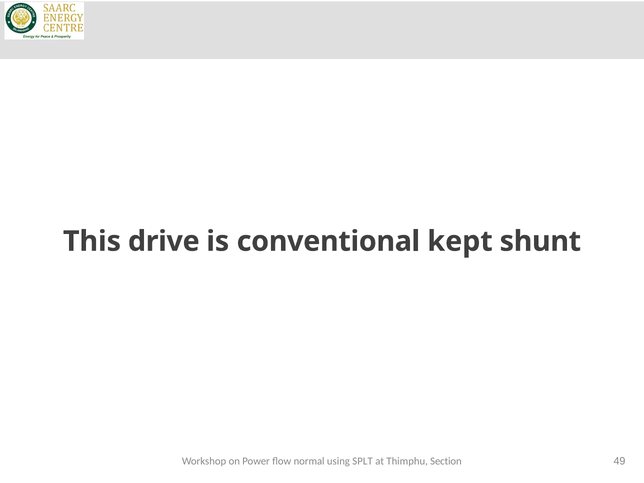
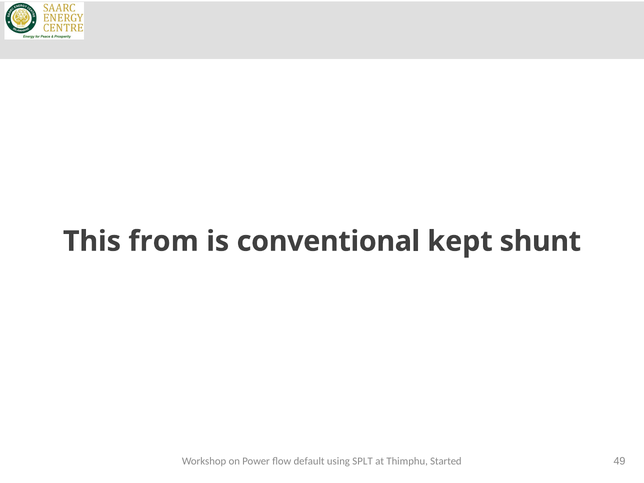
drive: drive -> from (164, 241)
normal: normal -> default (309, 461)
Section: Section -> Started (446, 461)
